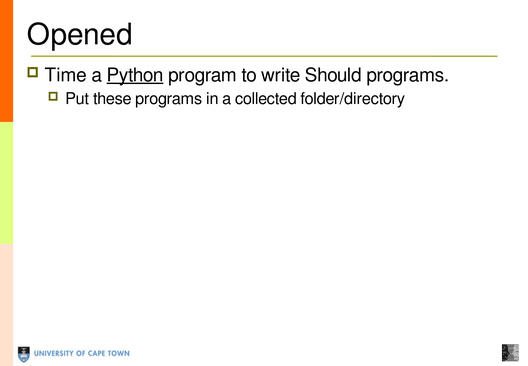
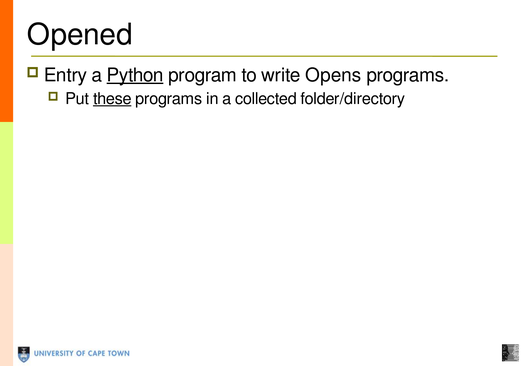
Time: Time -> Entry (66, 75)
Should: Should -> Opens (333, 75)
these underline: none -> present (112, 99)
